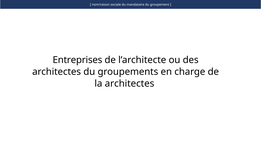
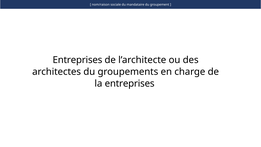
la architectes: architectes -> entreprises (130, 83)
